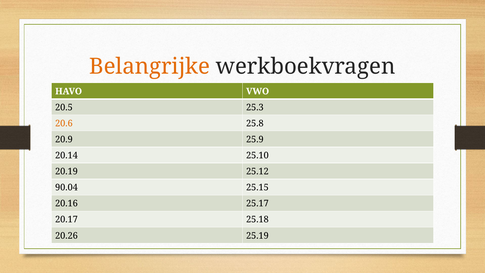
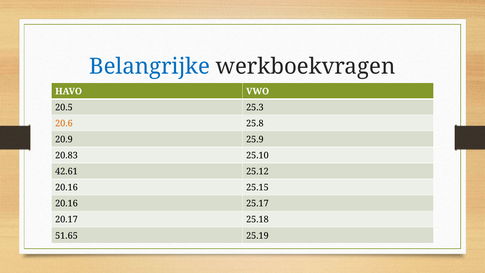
Belangrijke colour: orange -> blue (150, 67)
20.14: 20.14 -> 20.83 (66, 155)
20.19: 20.19 -> 42.61 (66, 171)
90.04: 90.04 -> 20.16 (66, 187)
20.26: 20.26 -> 51.65 (66, 236)
